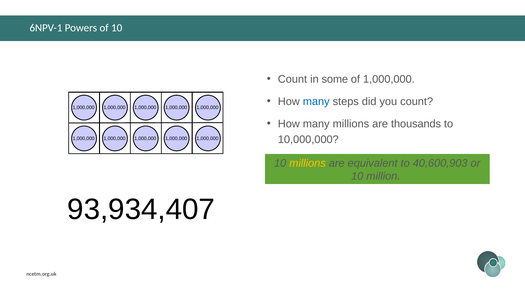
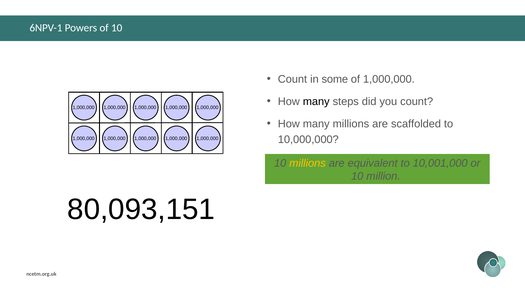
many colour: blue -> black (316, 102)
thousands: thousands -> scaffolded (416, 124)
40,600,903: 40,600,903 -> 10,001,000 (440, 163)
93,934,407: 93,934,407 -> 80,093,151 (141, 210)
